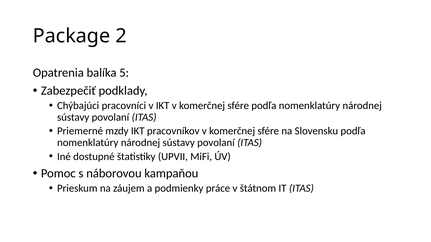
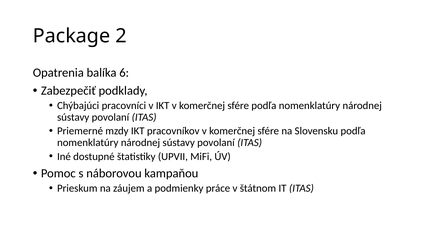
5: 5 -> 6 (124, 73)
